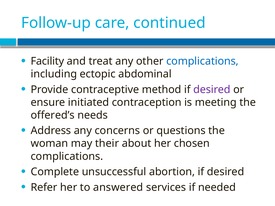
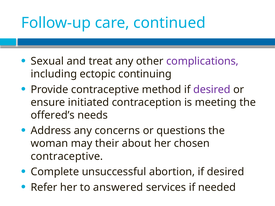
Facility: Facility -> Sexual (47, 61)
complications colour: blue -> purple (202, 61)
abdominal: abdominal -> continuing (145, 74)
complications: complications -> contraceptive (67, 156)
